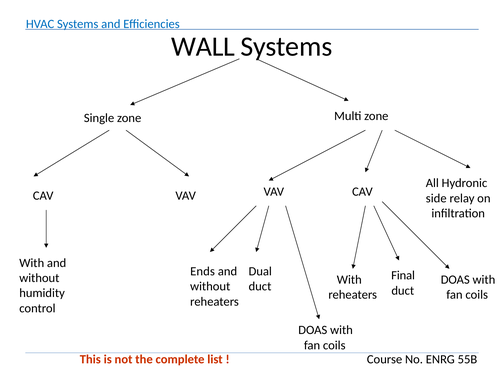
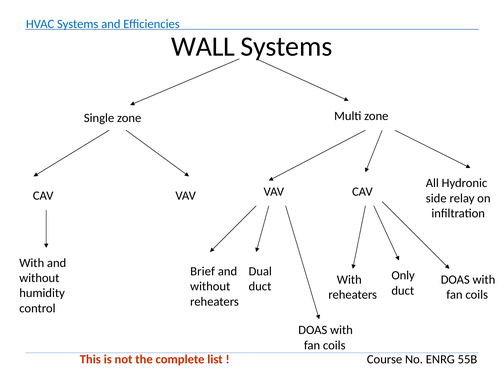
Ends: Ends -> Brief (203, 271)
Final: Final -> Only (403, 276)
